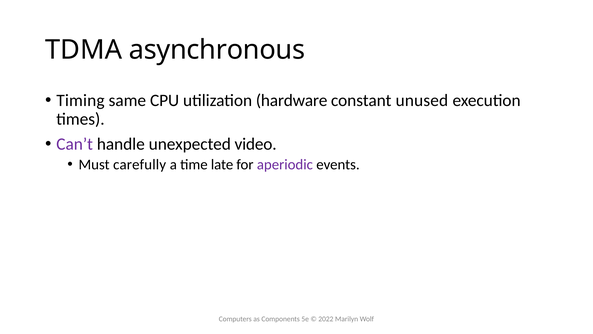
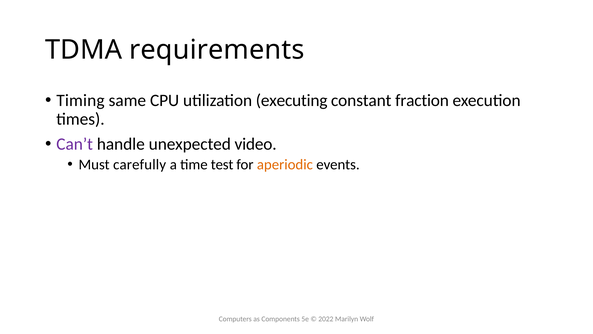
asynchronous: asynchronous -> requirements (217, 50)
hardware: hardware -> executing (292, 100)
unused: unused -> fraction (422, 100)
late: late -> test (222, 164)
aperiodic colour: purple -> orange (285, 164)
